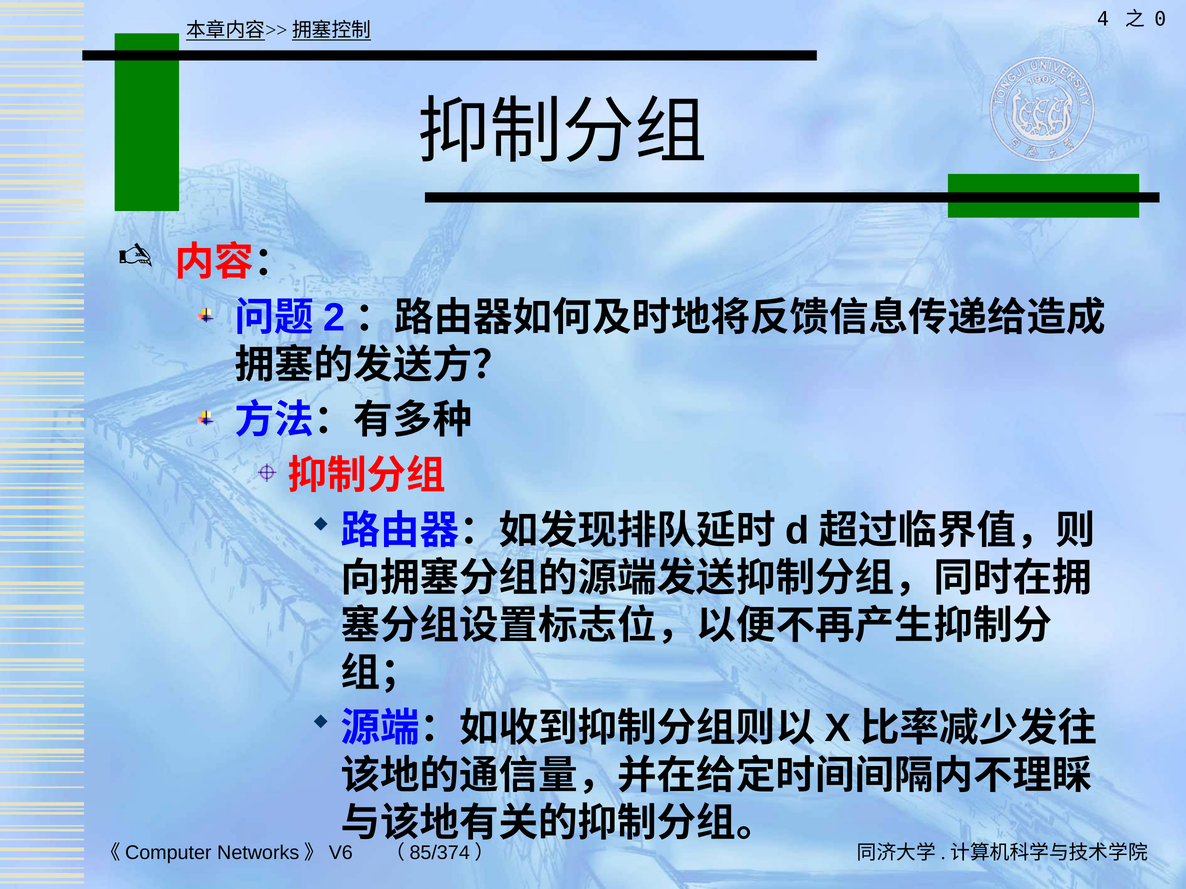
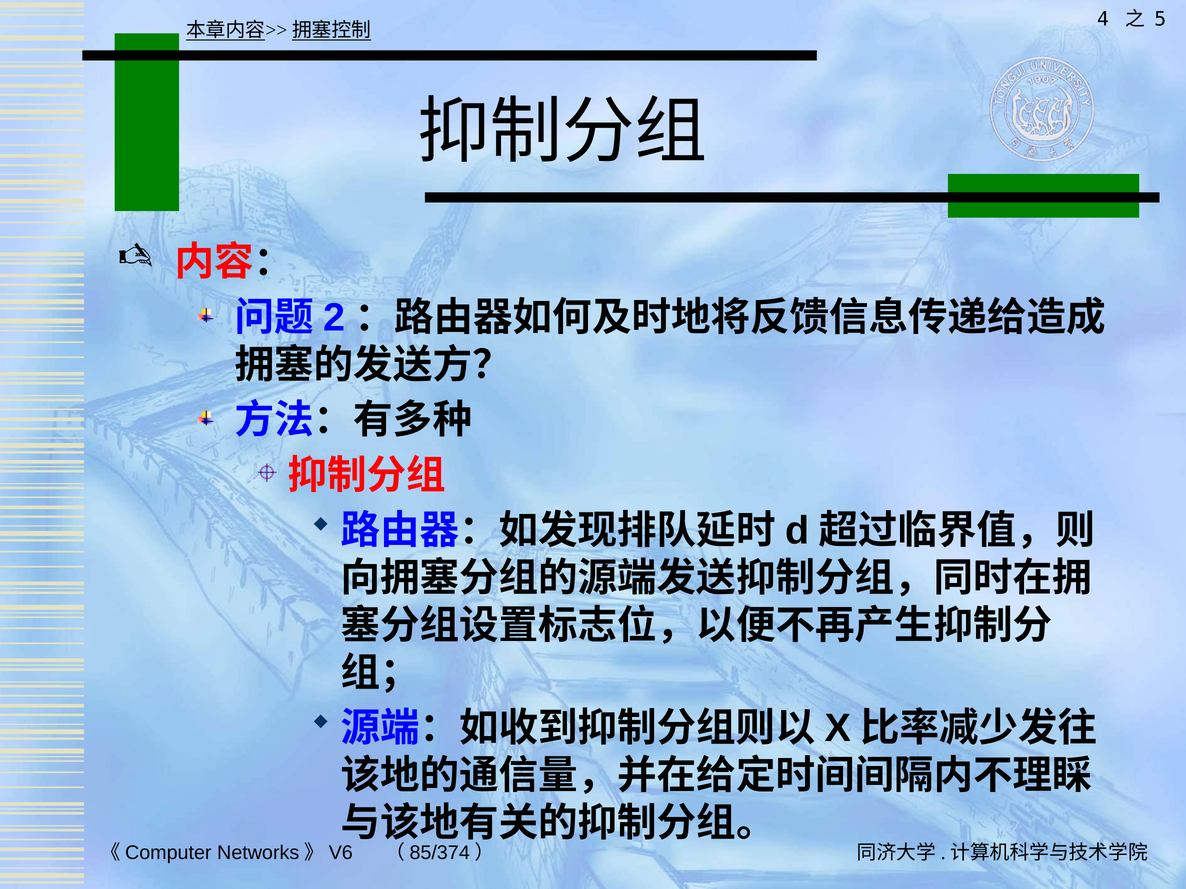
0: 0 -> 5 (1160, 19)
